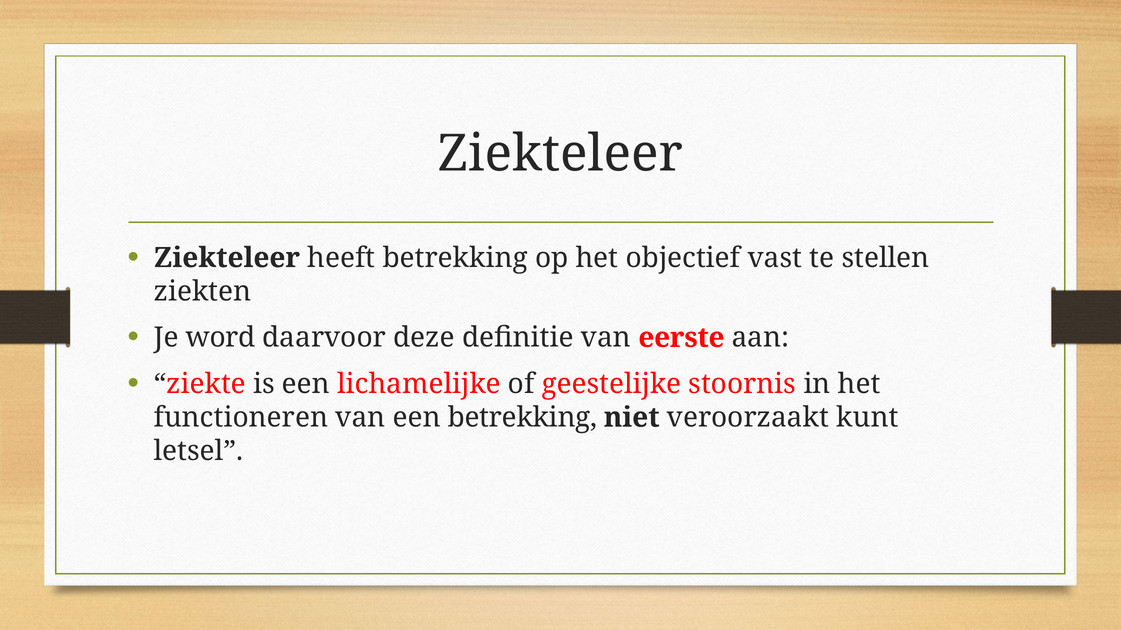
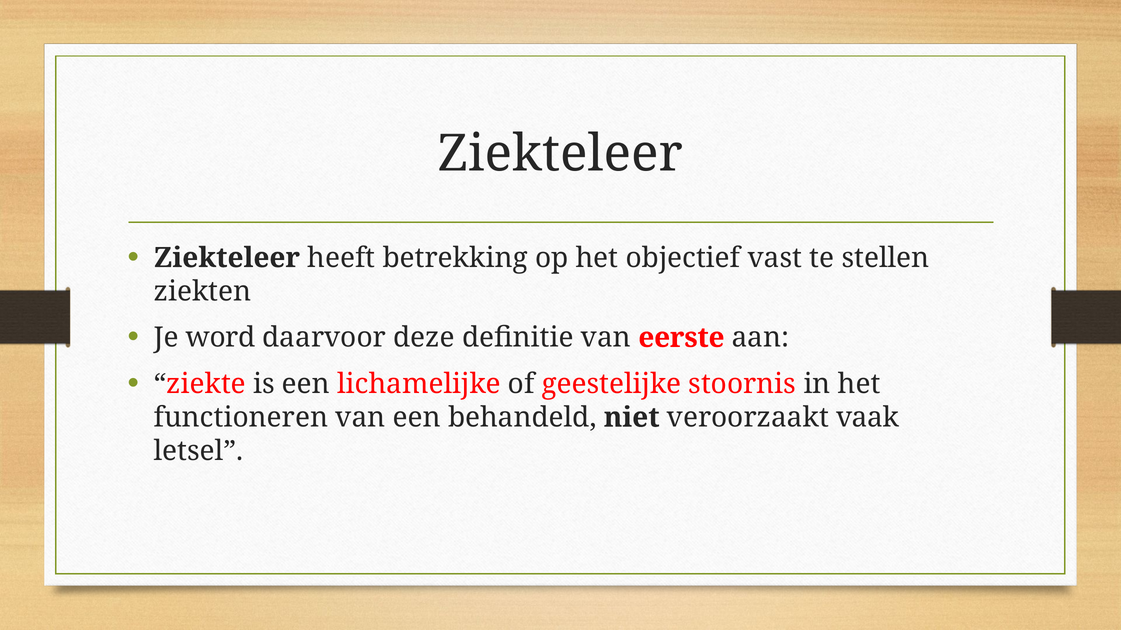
een betrekking: betrekking -> behandeld (522, 418)
kunt: kunt -> vaak (868, 418)
